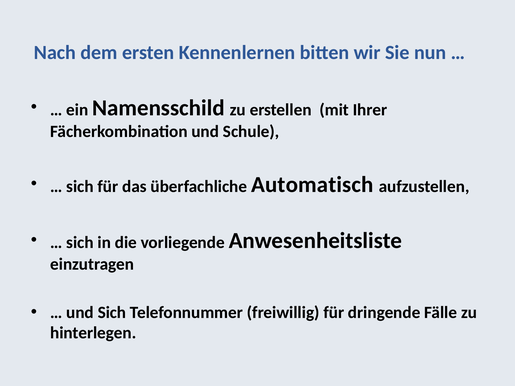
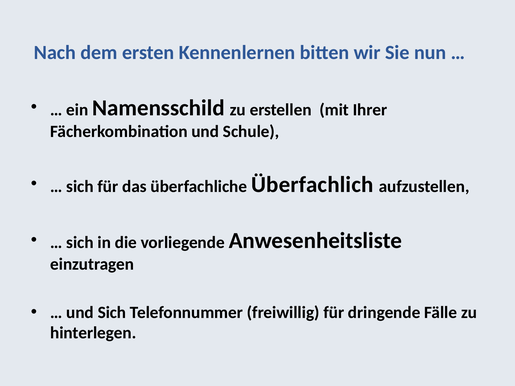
Automatisch: Automatisch -> Überfachlich (312, 185)
